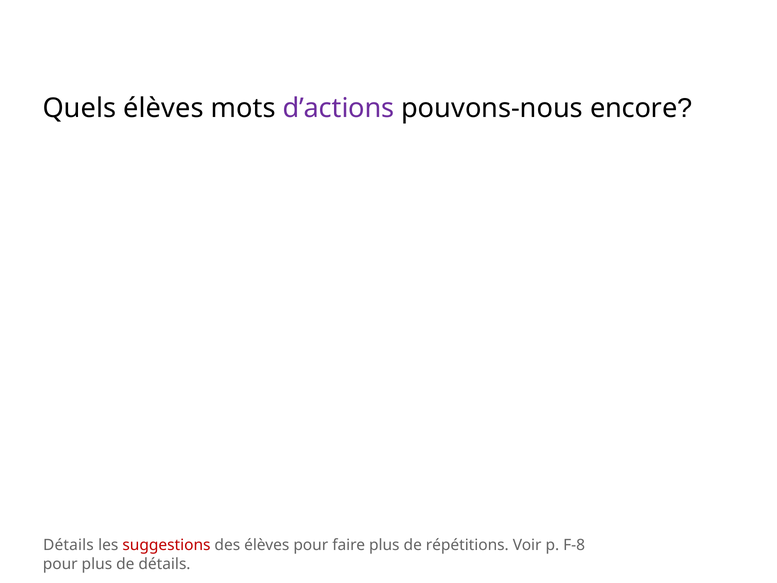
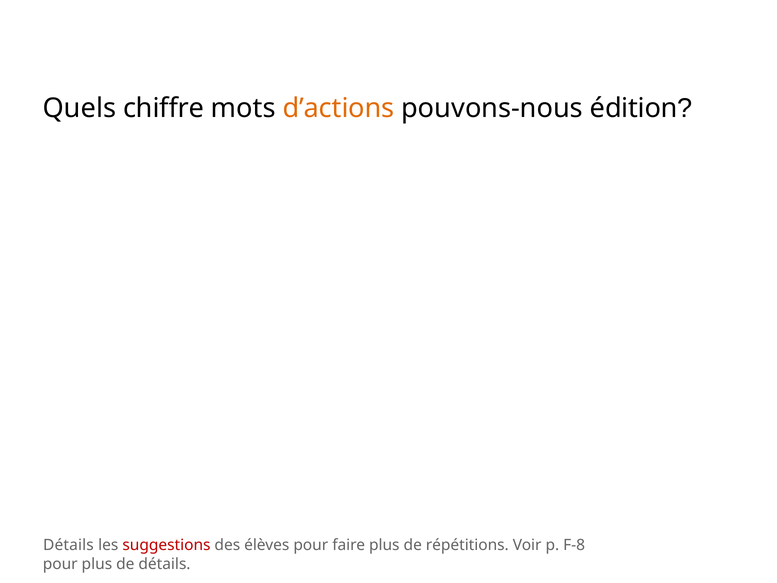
Quels élèves: élèves -> chiffre (164, 108)
d’actions colour: purple -> orange (339, 108)
encore: encore -> édition (634, 108)
